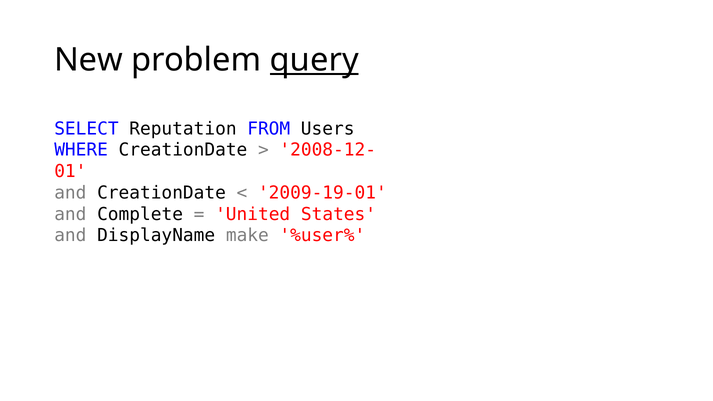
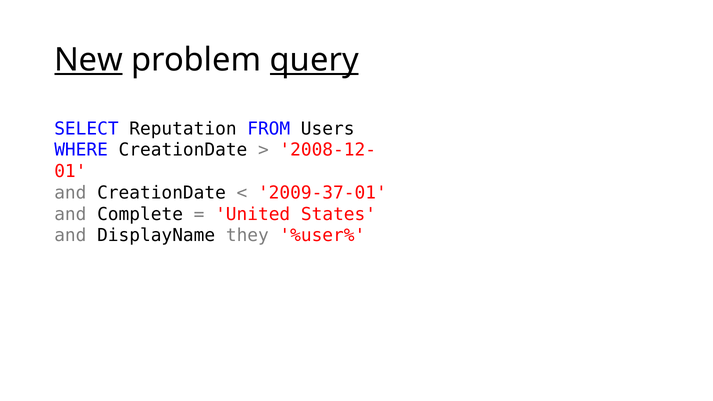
New underline: none -> present (89, 60)
2009-19-01: 2009-19-01 -> 2009-37-01 (322, 193)
make: make -> they (247, 236)
